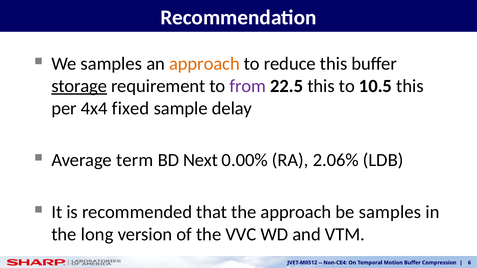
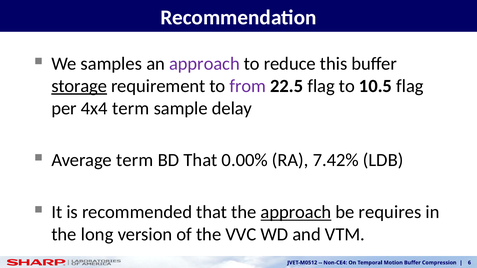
approach colour: orange -> purple (204, 64)
22.5 this: this -> flag (321, 86)
10.5 this: this -> flag (410, 86)
4x4 fixed: fixed -> term (131, 108)
BD Next: Next -> That (200, 160)
2.06%: 2.06% -> 7.42% (336, 160)
approach underline: none -> present (296, 212)
be samples: samples -> requires (390, 212)
